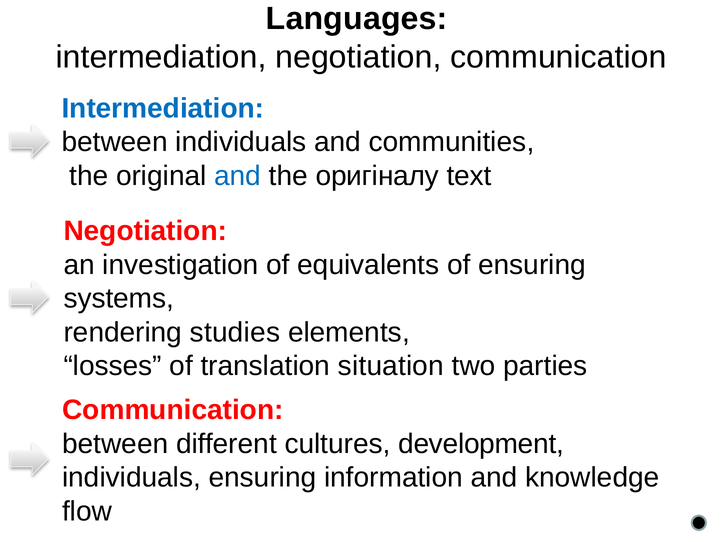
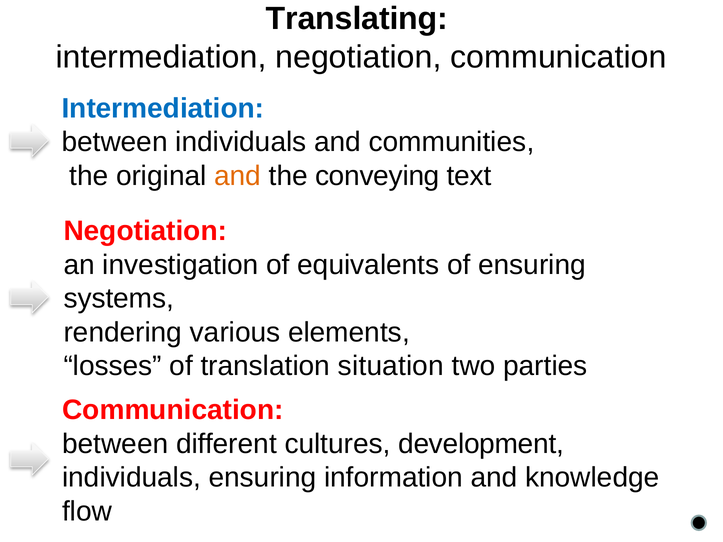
Languages: Languages -> Translating (357, 19)
and colour: blue -> orange (238, 176)
оригіналу: оригіналу -> conveying (377, 176)
studies: studies -> various (235, 332)
